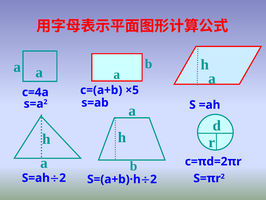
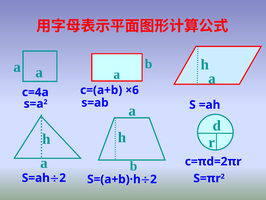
×5: ×5 -> ×6 (132, 90)
